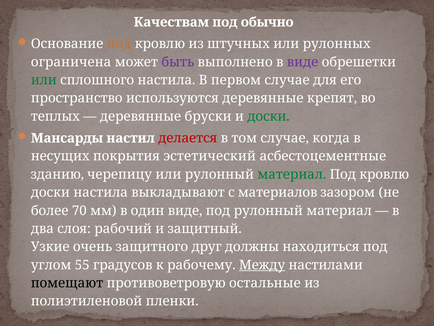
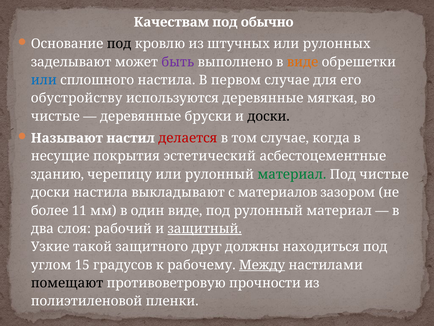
под colour: orange -> black (119, 44)
ограничена: ограничена -> заделывают (71, 62)
виде colour: purple -> orange (303, 62)
или colour: green -> blue (44, 80)
пространство: пространство -> обустройству (77, 98)
крепят: крепят -> мягкая (332, 98)
теплых: теплых -> чистые (55, 116)
доски colour: green -> black (269, 116)
Мансарды: Мансарды -> Называют (67, 138)
несущих: несущих -> несущие (60, 156)
кровлю: кровлю -> чистые (384, 174)
70: 70 -> 11 (79, 210)
защитный underline: none -> present (205, 228)
очень: очень -> такой (93, 246)
55: 55 -> 15 (82, 265)
остальные: остальные -> прочности (265, 283)
